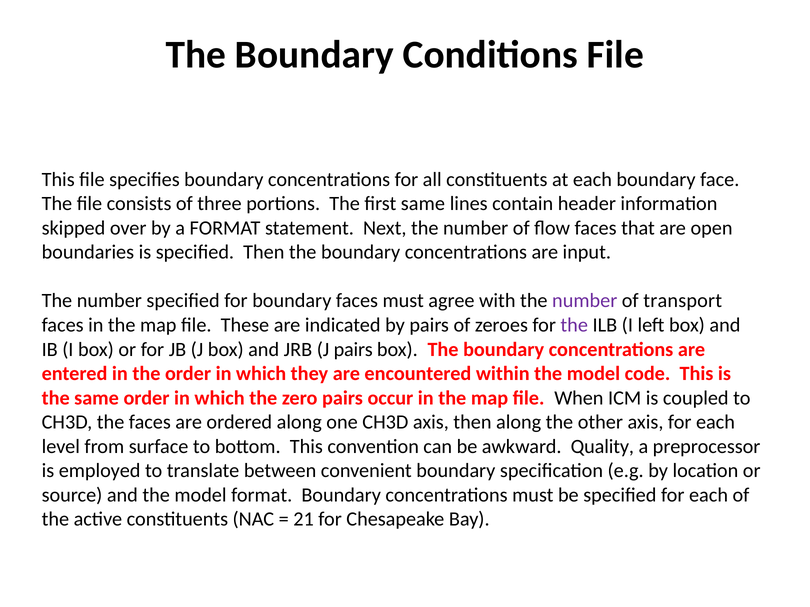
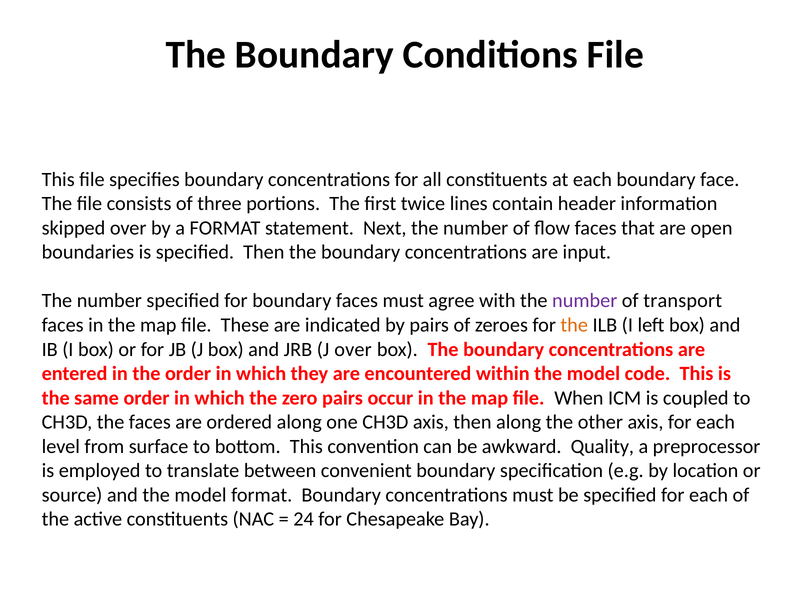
first same: same -> twice (423, 204)
the colour: purple -> orange (574, 325)
J pairs: pairs -> over (353, 350)
21: 21 -> 24 (304, 520)
